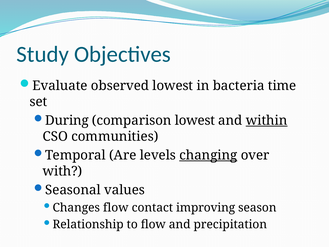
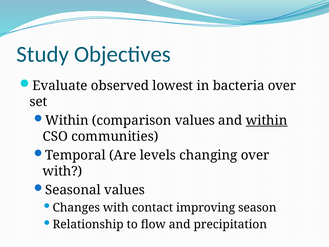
bacteria time: time -> over (282, 86)
During: During -> Within (67, 120)
comparison lowest: lowest -> values (195, 120)
changing underline: present -> none (208, 155)
Changes flow: flow -> with (116, 207)
